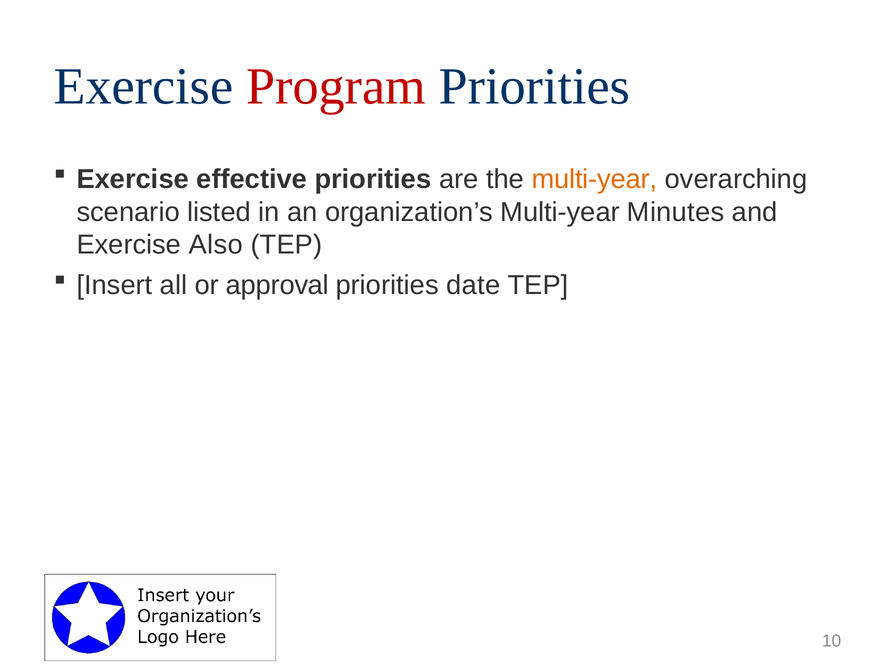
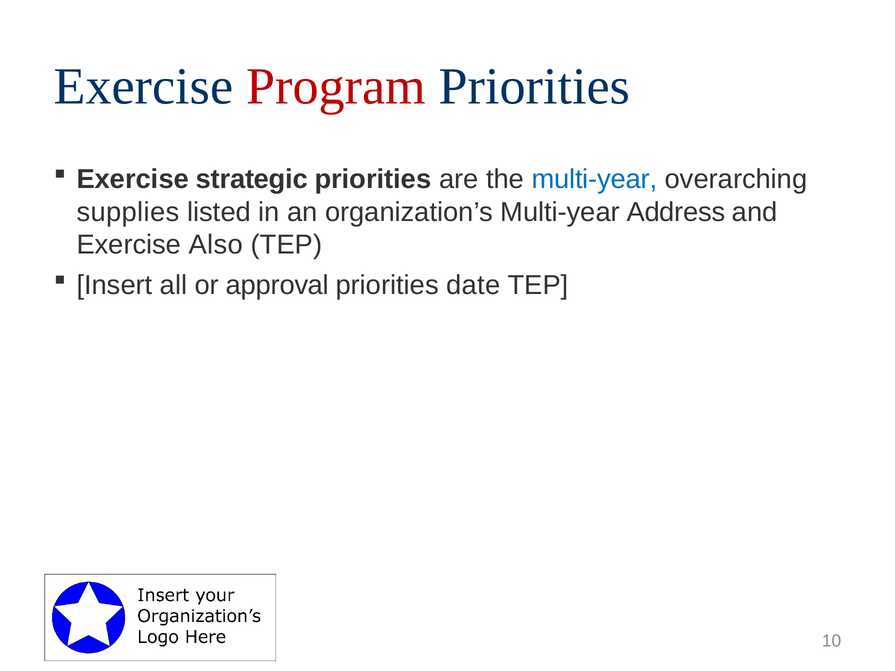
effective: effective -> strategic (252, 179)
multi-year colour: orange -> blue (594, 179)
scenario: scenario -> supplies (128, 212)
Minutes: Minutes -> Address (676, 212)
